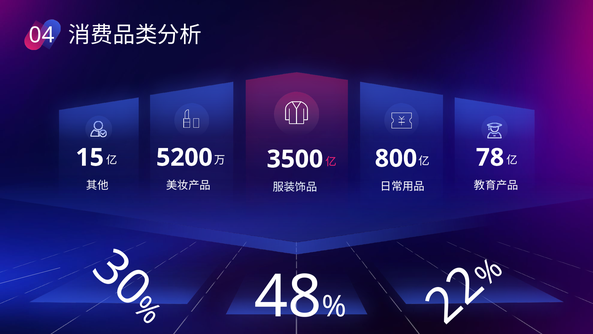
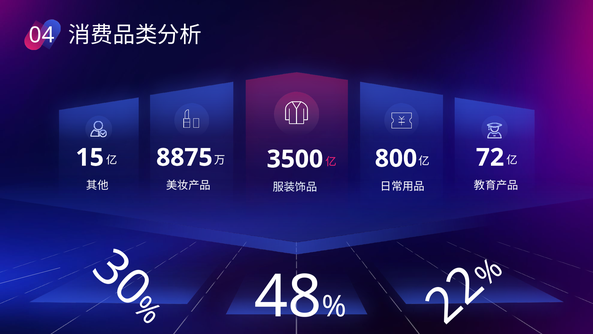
5200: 5200 -> 8875 (184, 157)
78: 78 -> 72 (490, 157)
